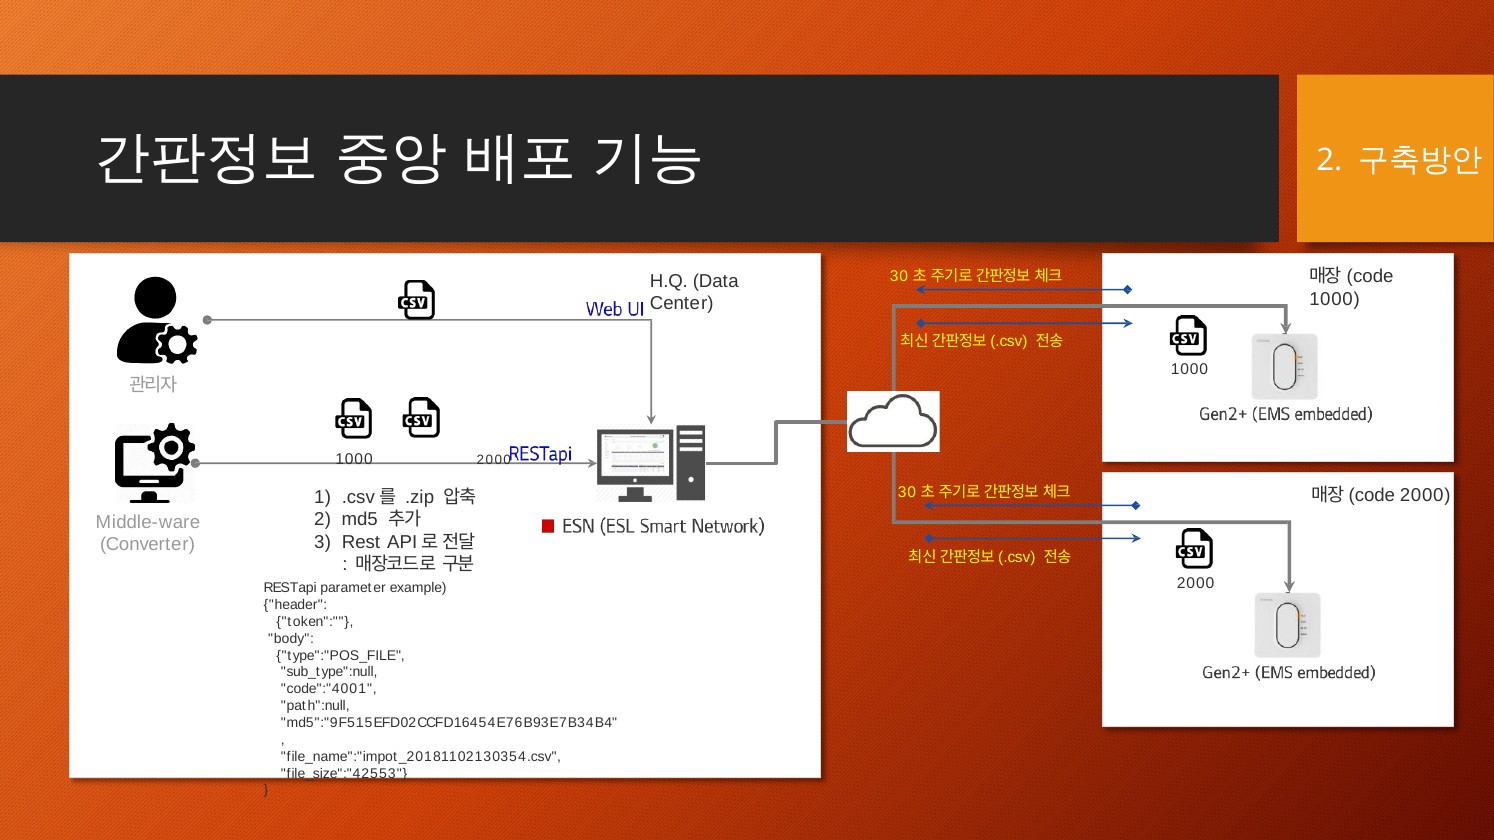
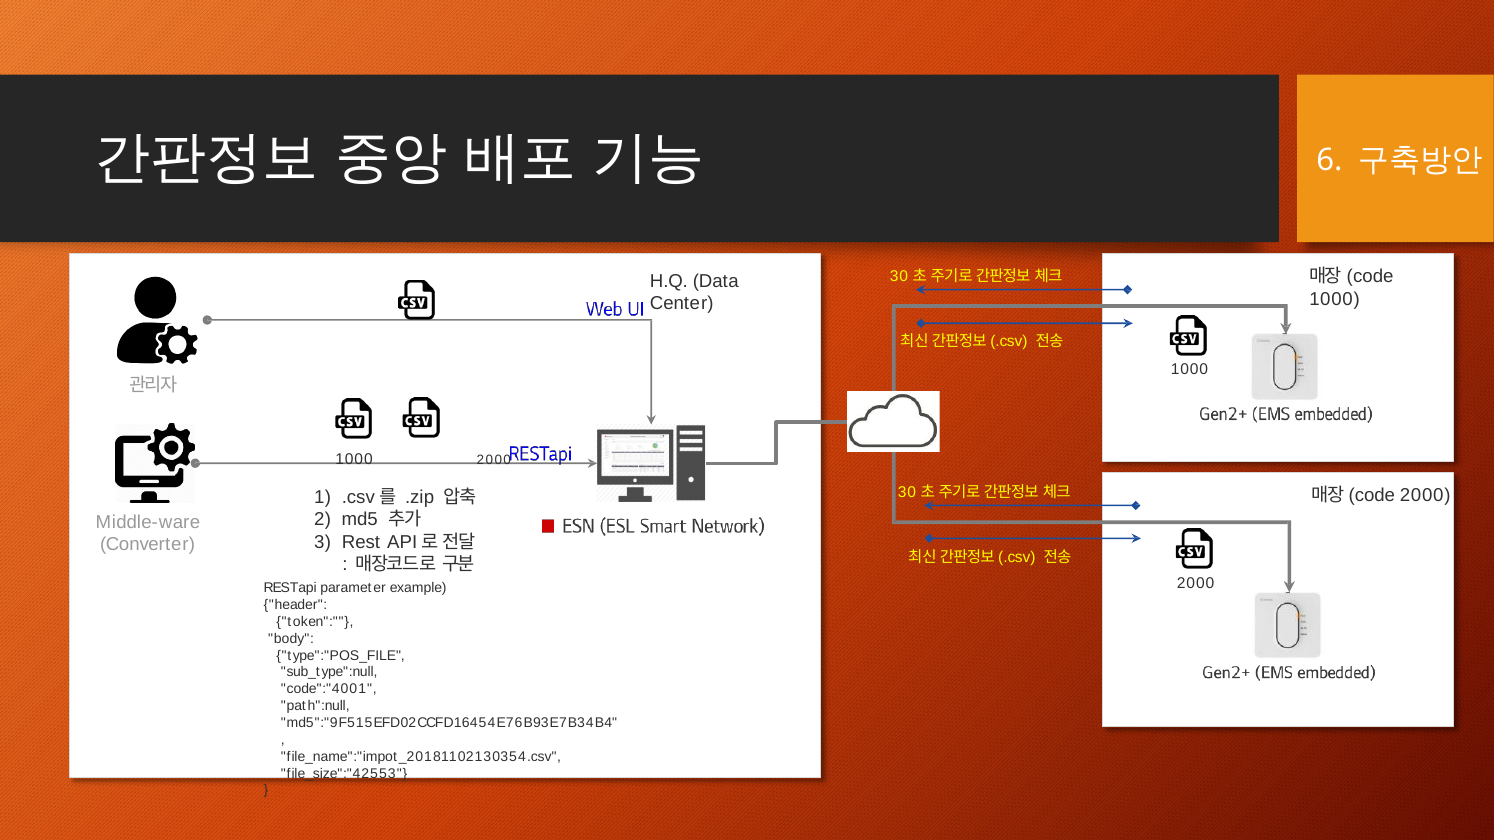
2: 2 -> 6 (1329, 160)
